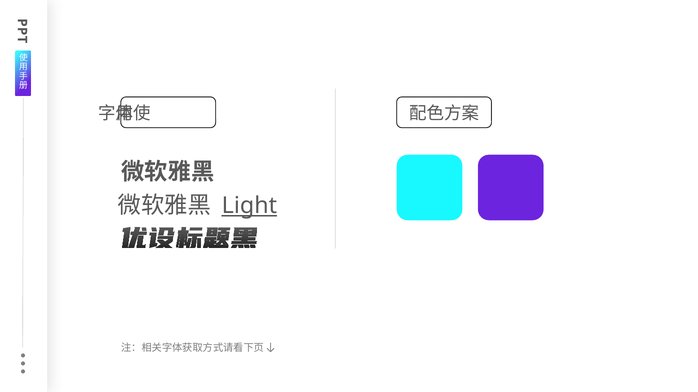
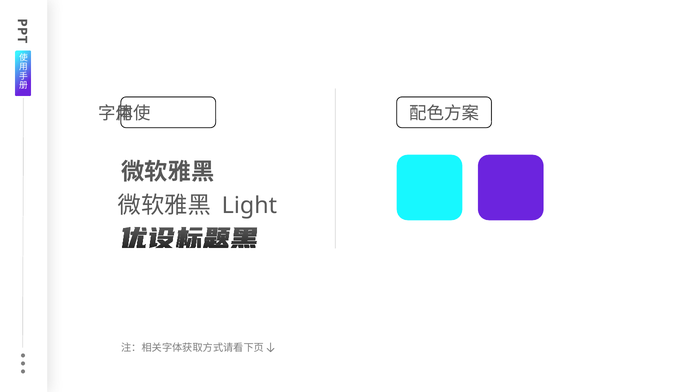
Light underline: present -> none (249, 206)
